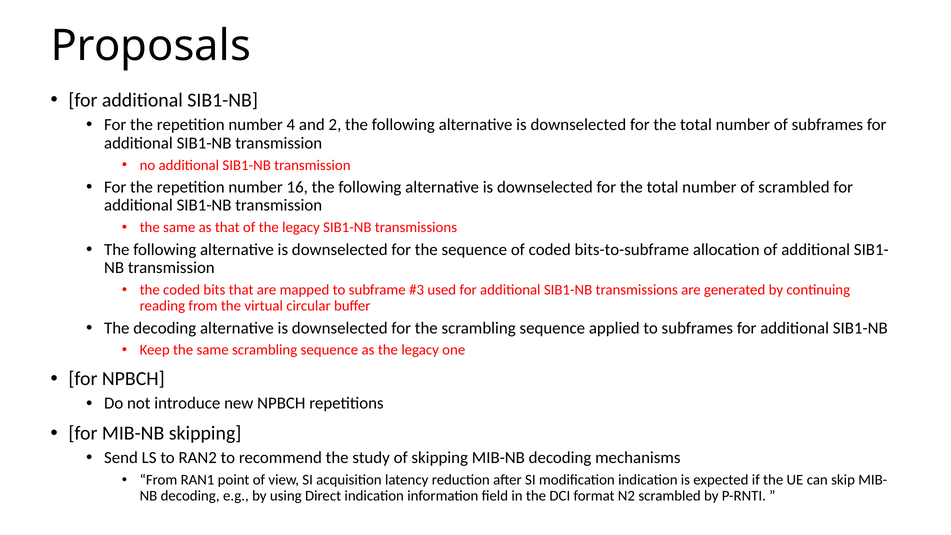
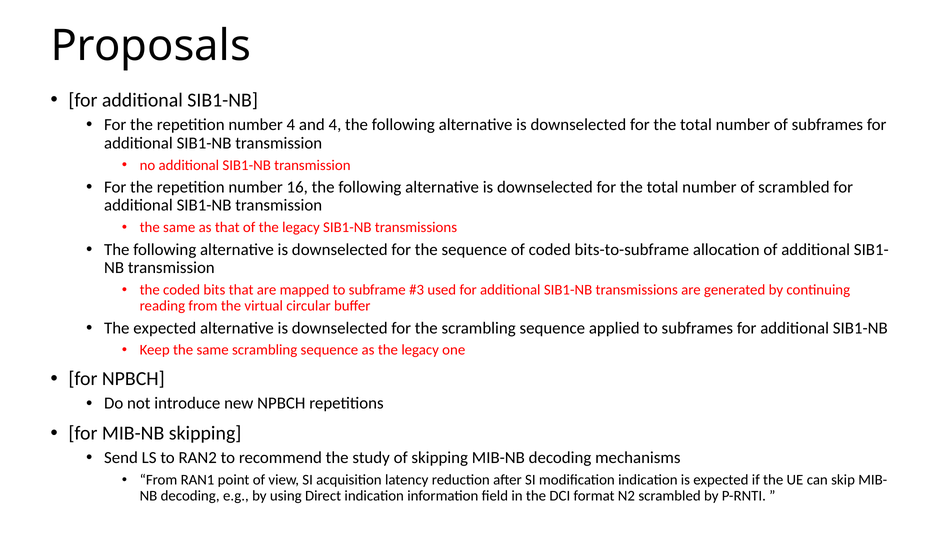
and 2: 2 -> 4 (335, 125)
The decoding: decoding -> expected (165, 328)
